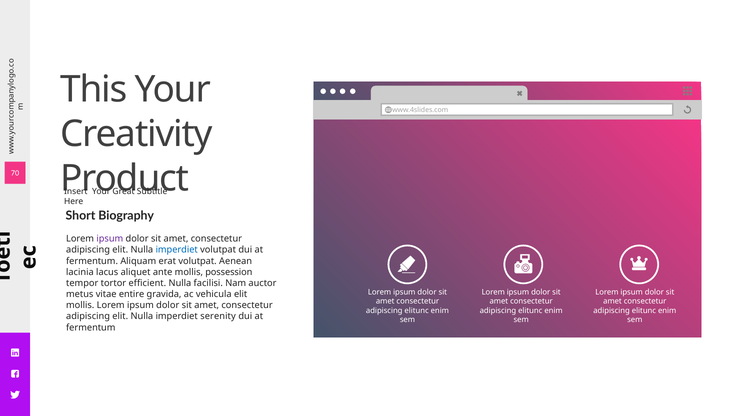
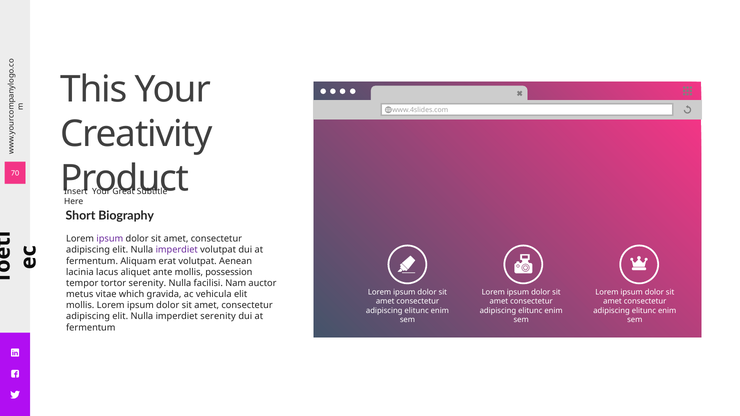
imperdiet colour: blue -> purple (177, 250)
tortor efficient: efficient -> serenity (147, 283)
entire: entire -> which (132, 294)
